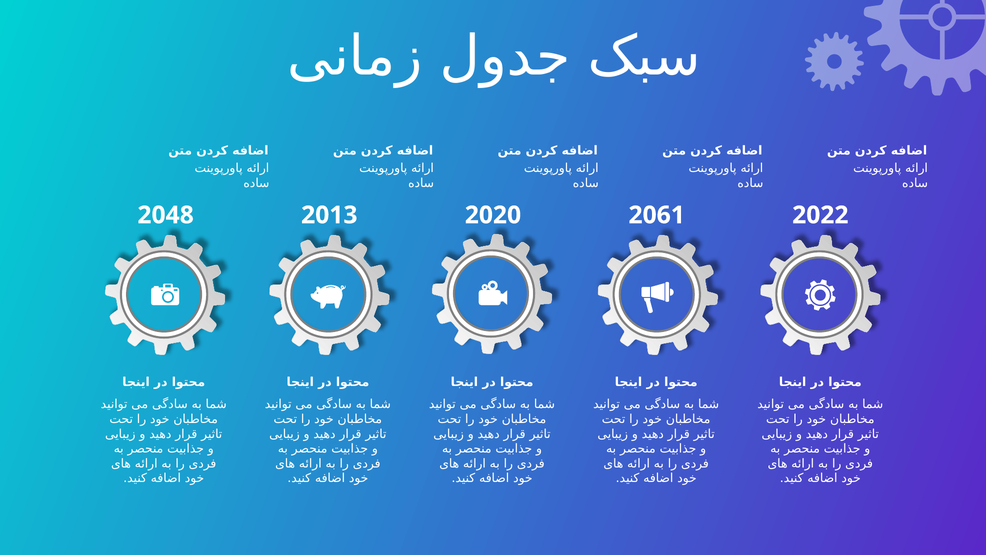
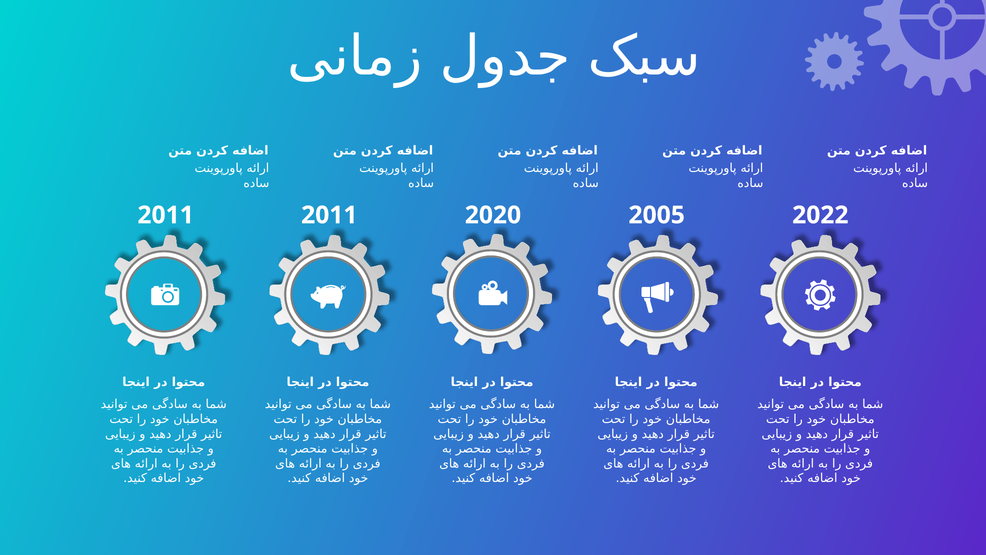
2048: 2048 -> 2011 (166, 215)
2013: 2013 -> 2011 (329, 215)
2061: 2061 -> 2005 (657, 215)
